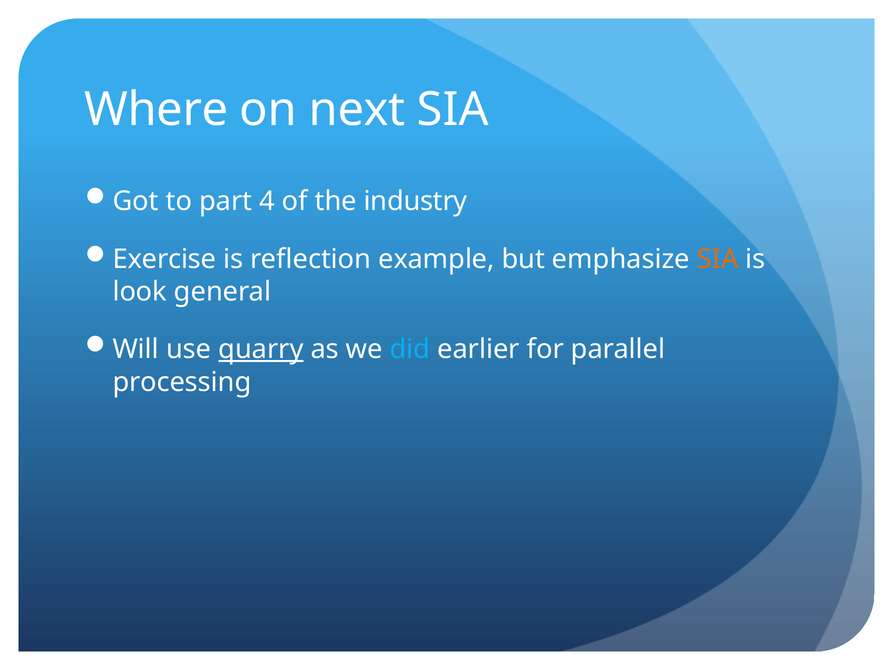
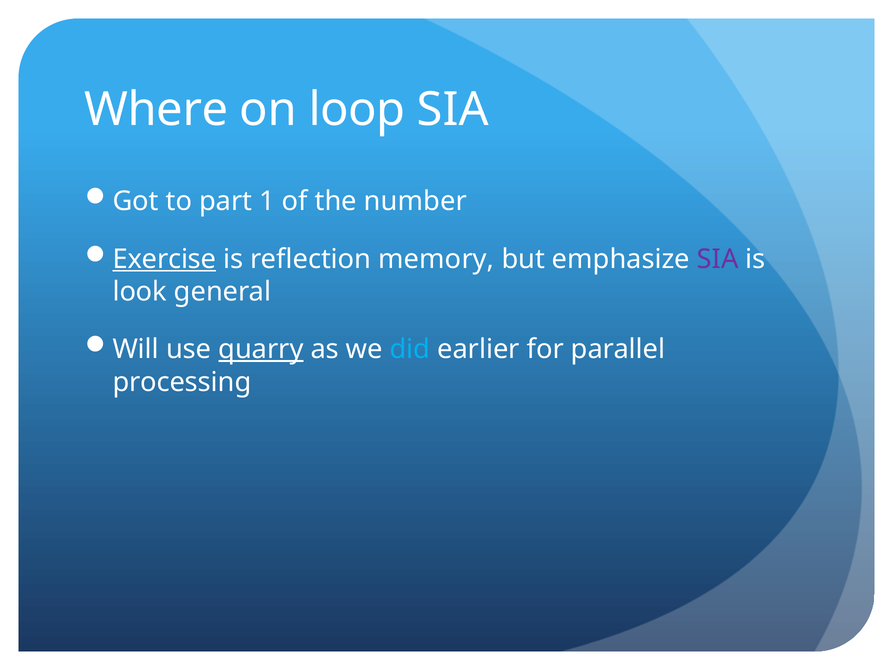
next: next -> loop (357, 110)
4: 4 -> 1 (267, 201)
industry: industry -> number (415, 201)
Exercise underline: none -> present (164, 259)
example: example -> memory (436, 259)
SIA colour: orange -> purple (718, 259)
